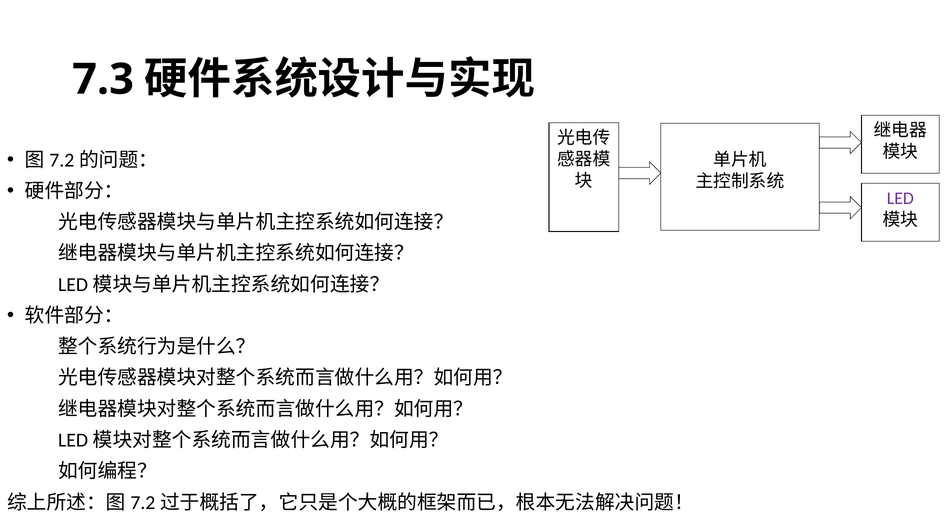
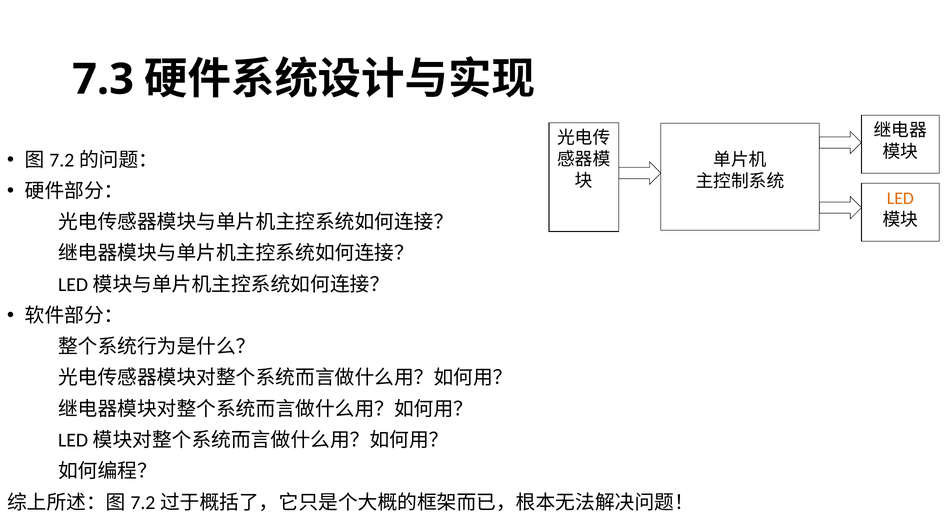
LED colour: purple -> orange (900, 199)
